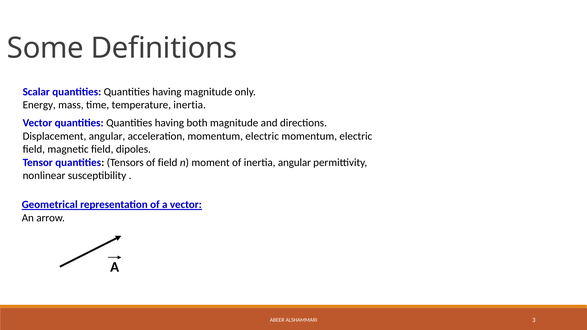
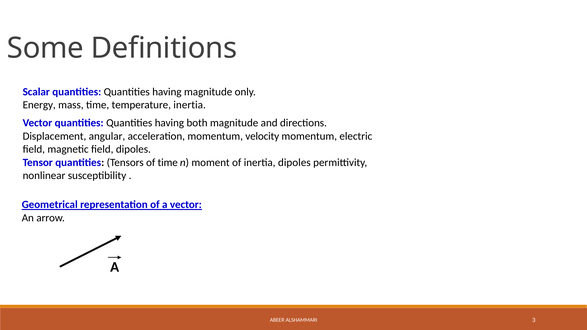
acceleration momentum electric: electric -> velocity (262, 136)
of field: field -> time (168, 163)
inertia angular: angular -> dipoles (294, 163)
